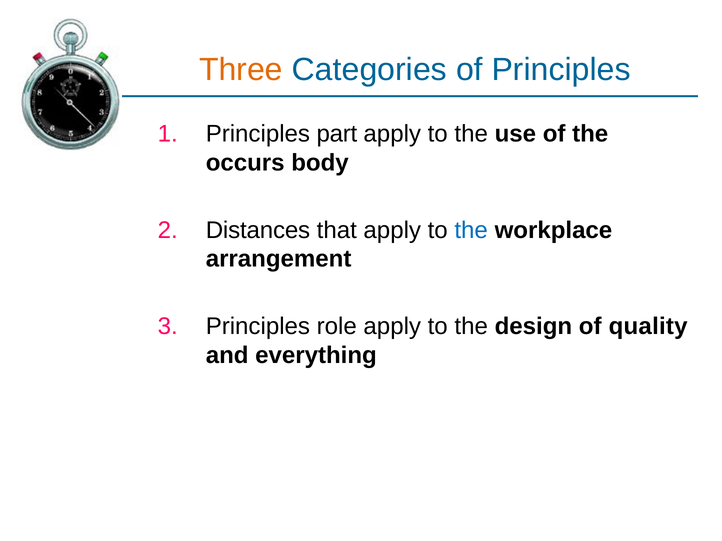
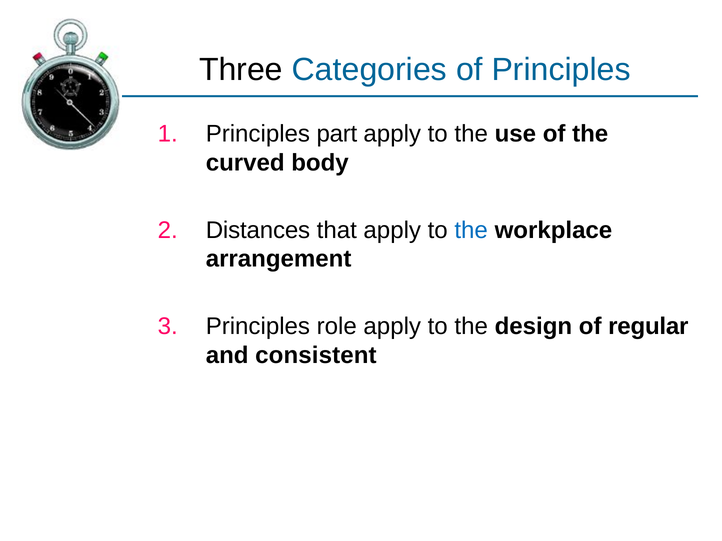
Three colour: orange -> black (241, 70)
occurs: occurs -> curved (245, 163)
quality: quality -> regular (648, 327)
everything: everything -> consistent (316, 355)
